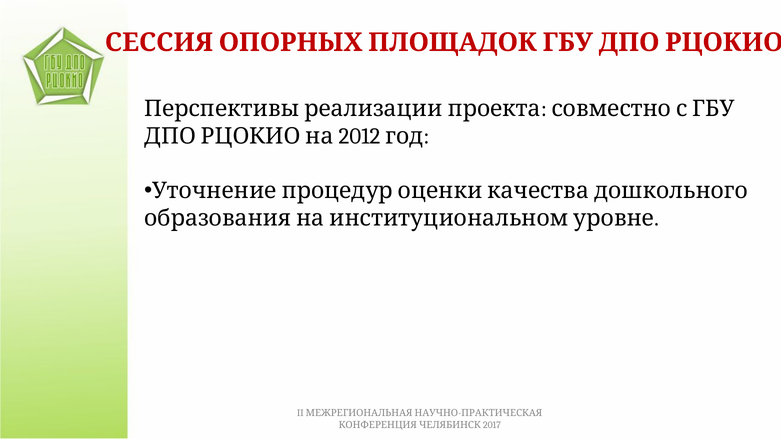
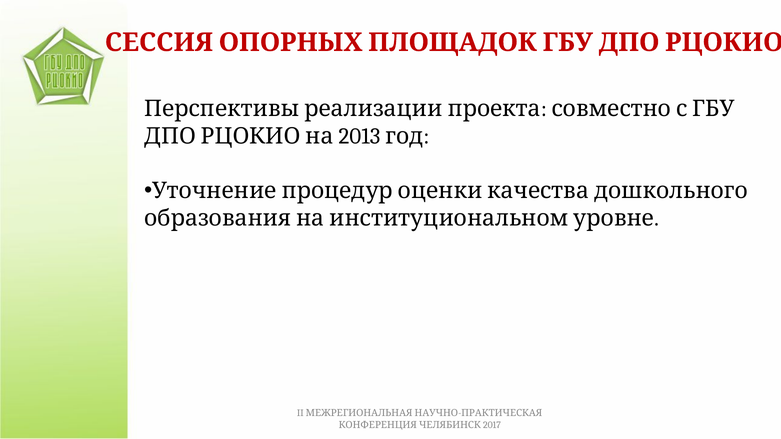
2012: 2012 -> 2013 (359, 136)
